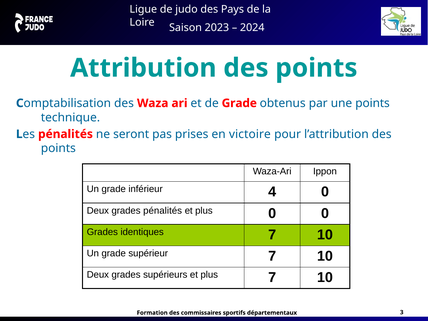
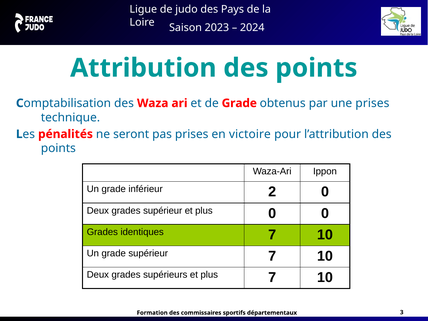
une points: points -> prises (372, 103)
4: 4 -> 2 (272, 192)
grades pénalités: pénalités -> supérieur (163, 211)
